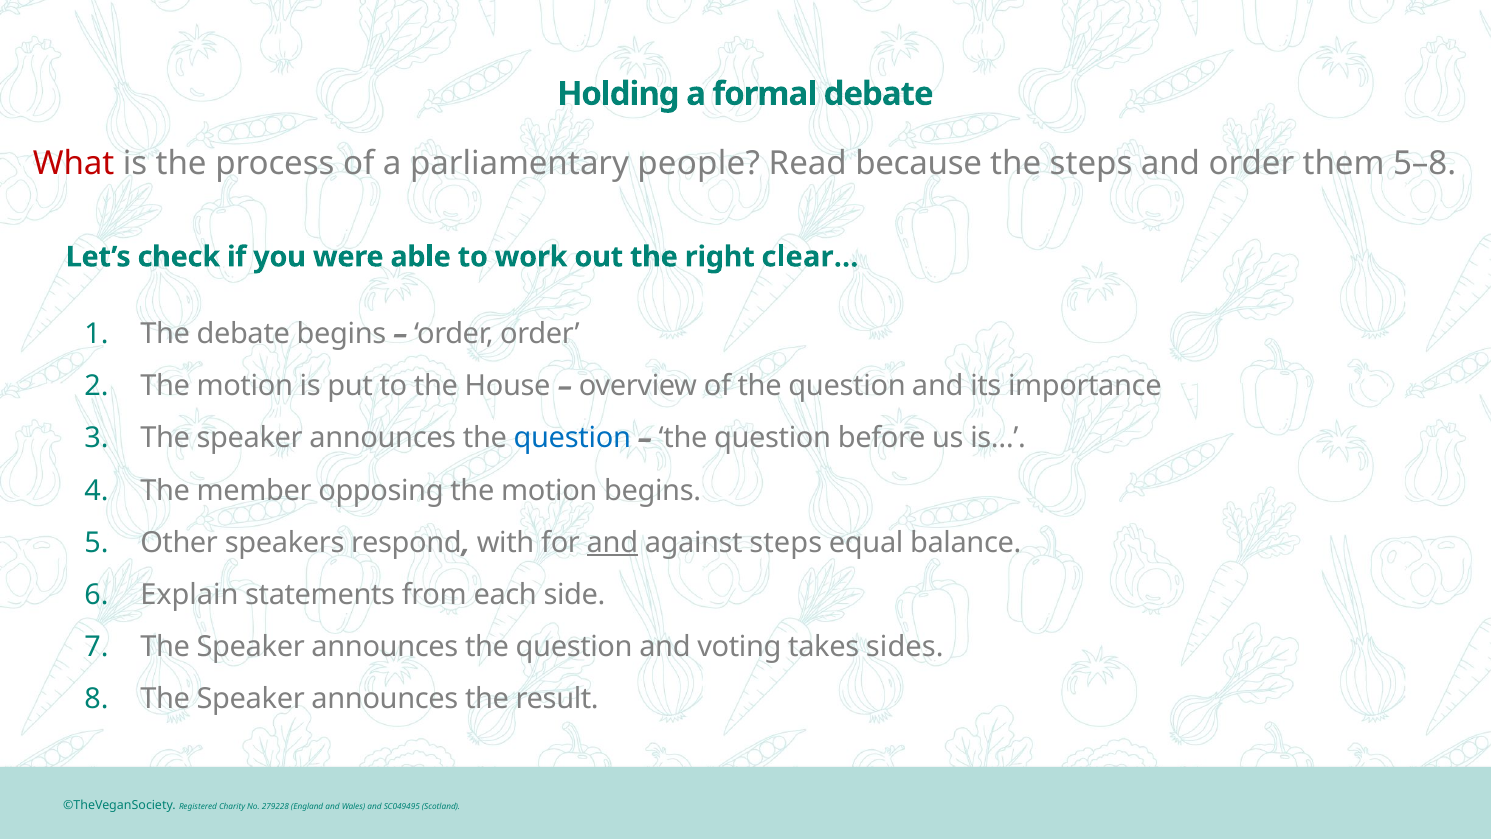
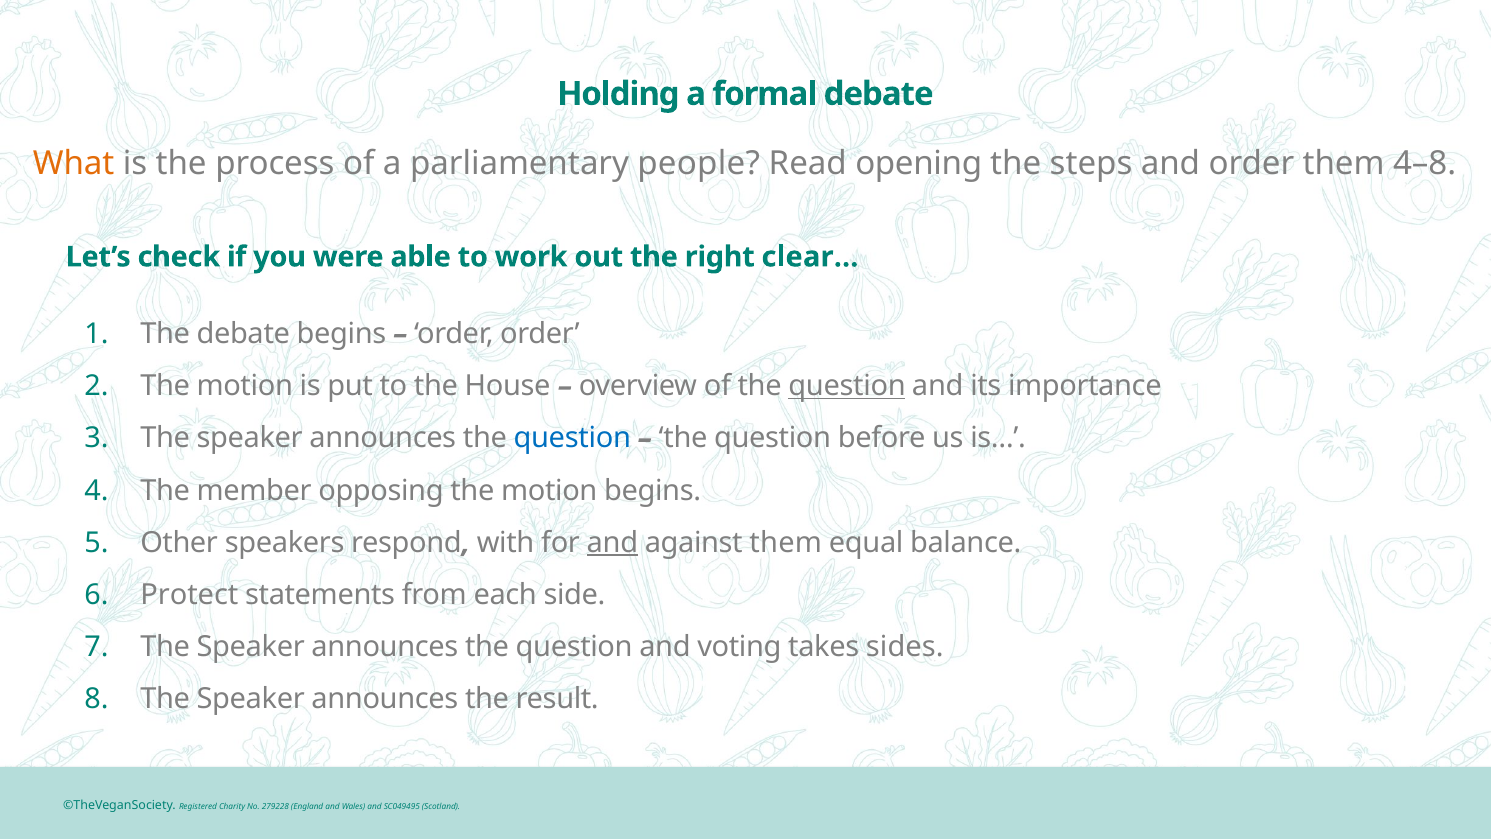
What colour: red -> orange (74, 164)
because: because -> opening (919, 164)
5–8: 5–8 -> 4–8 (1425, 164)
question underline: none -> present (847, 386)
against steps: steps -> them (786, 543)
Explain: Explain -> Protect (189, 595)
